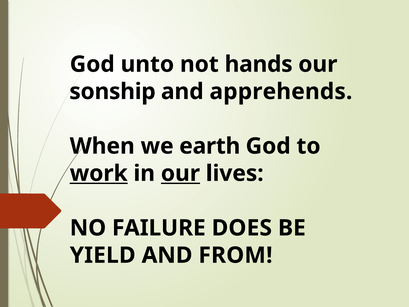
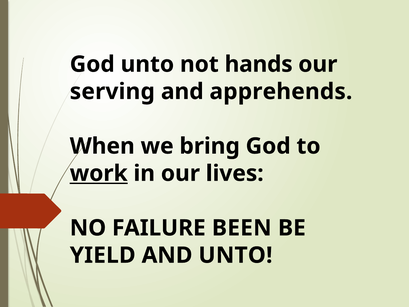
sonship: sonship -> serving (112, 91)
earth: earth -> bring (210, 146)
our underline: present -> none (180, 173)
DOES: DOES -> BEEN (242, 228)
AND FROM: FROM -> UNTO (235, 255)
